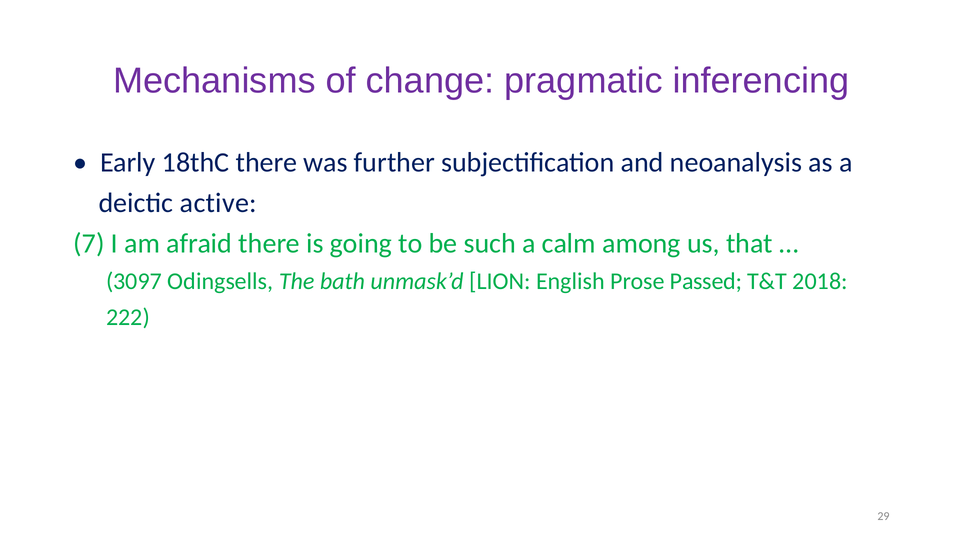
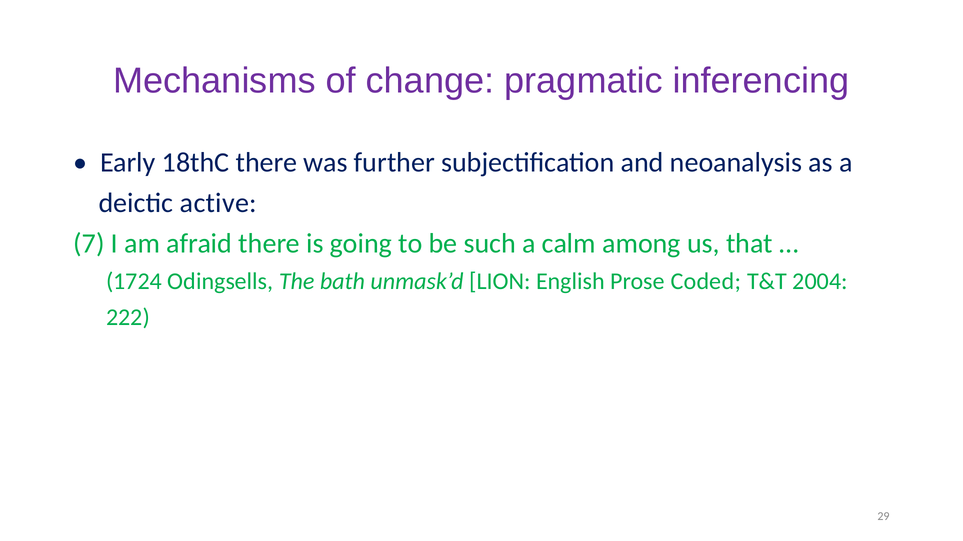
3097: 3097 -> 1724 (134, 282)
Passed: Passed -> Coded (706, 282)
2018: 2018 -> 2004 (820, 282)
